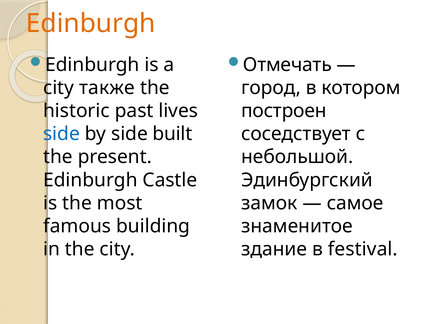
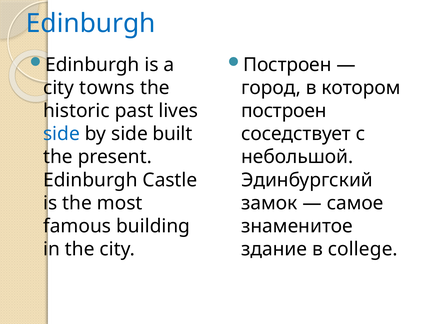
Edinburgh colour: orange -> blue (91, 23)
Отмечать: Отмечать -> Построен (287, 65)
также: также -> towns (107, 88)
festival: festival -> college (363, 249)
